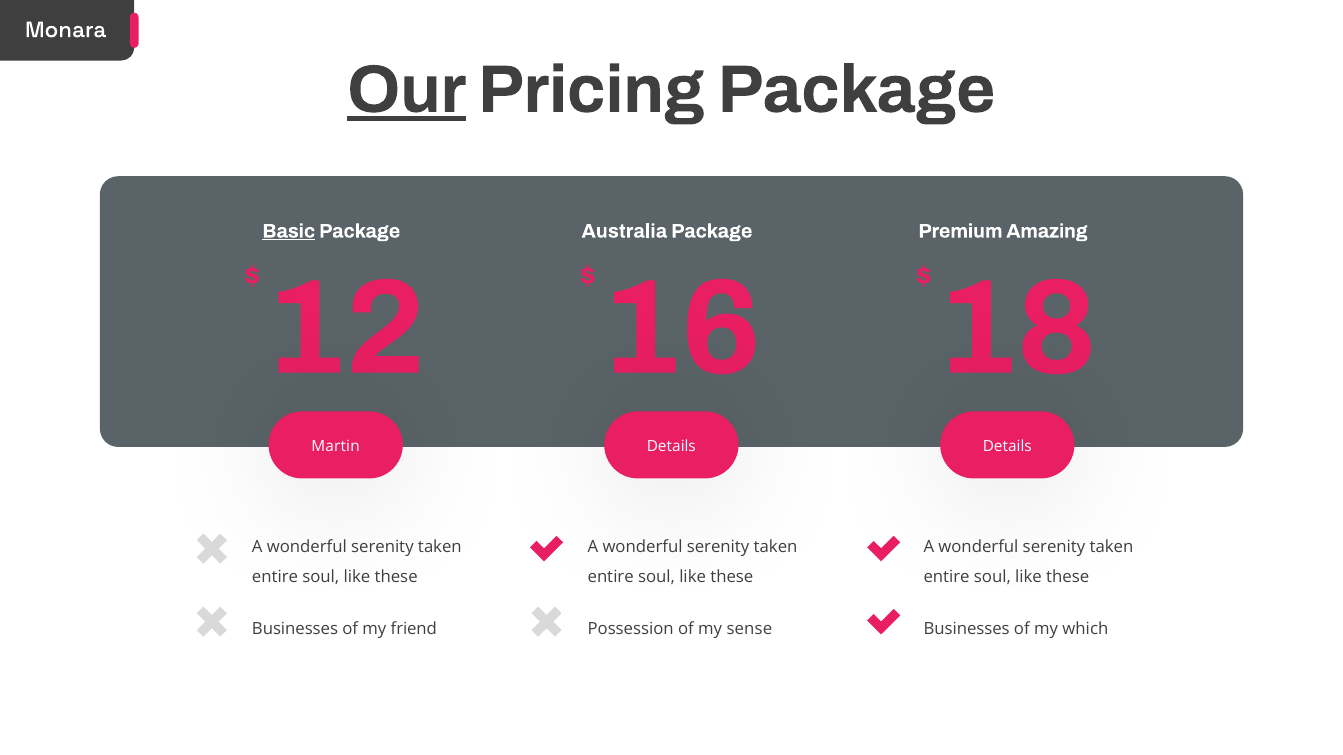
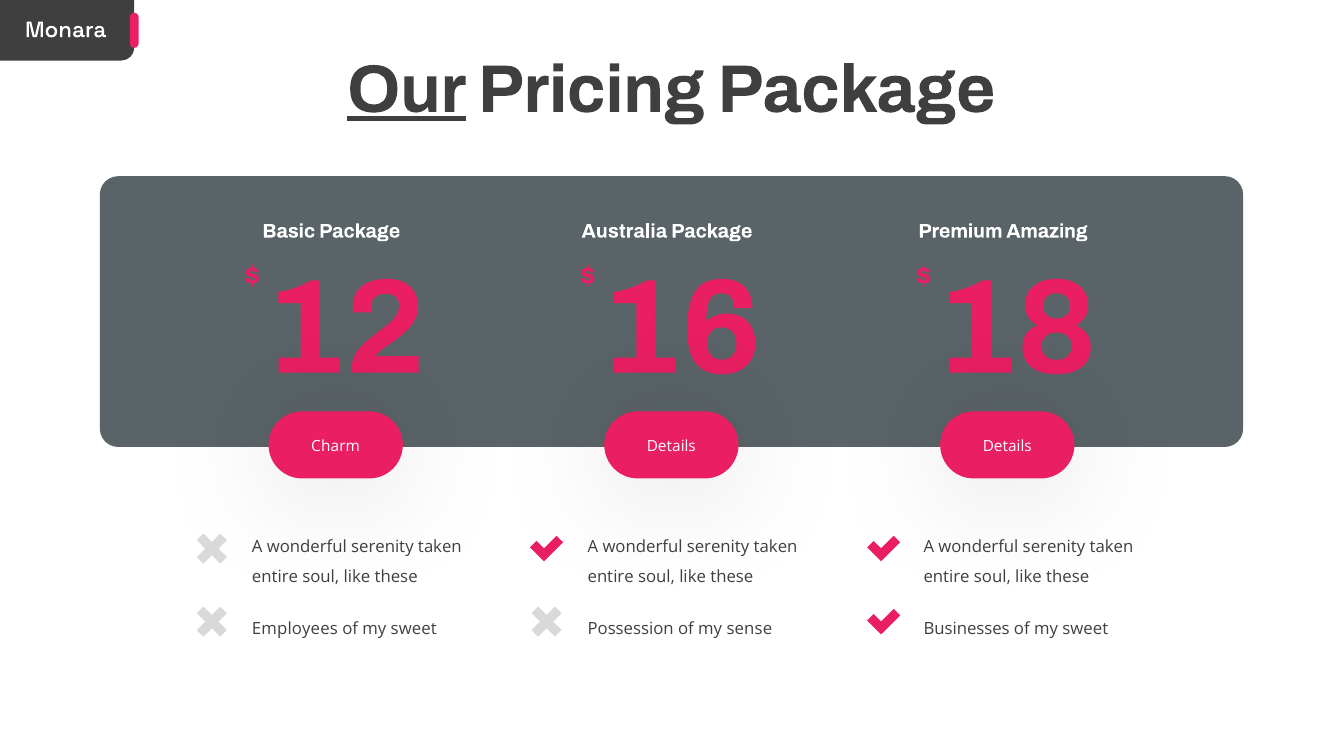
Basic underline: present -> none (289, 231)
Martin: Martin -> Charm (336, 446)
Businesses: Businesses -> Employees (295, 630)
friend: friend -> sweet (414, 630)
which: which -> sweet (1085, 630)
